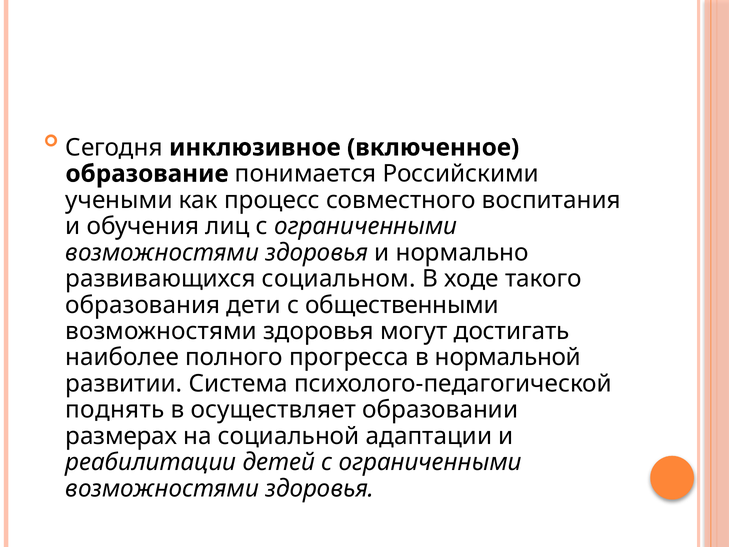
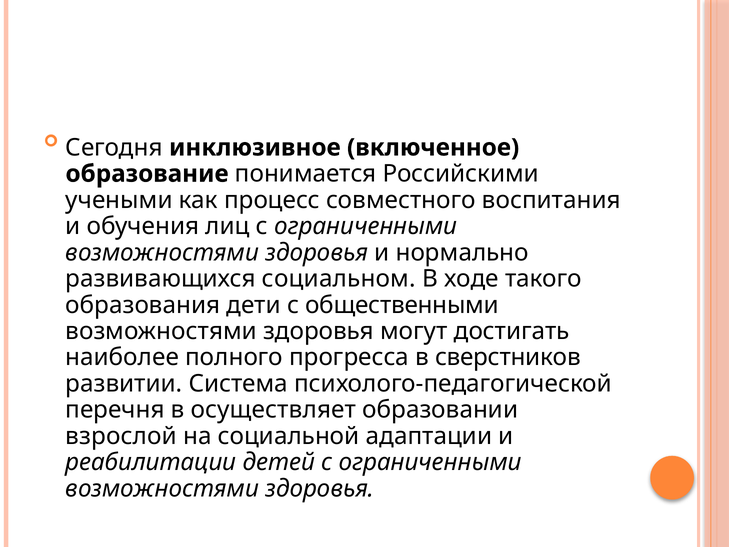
нормальной: нормальной -> сверстников (508, 357)
поднять: поднять -> перечня (115, 410)
размерах: размерах -> взрослой (121, 436)
